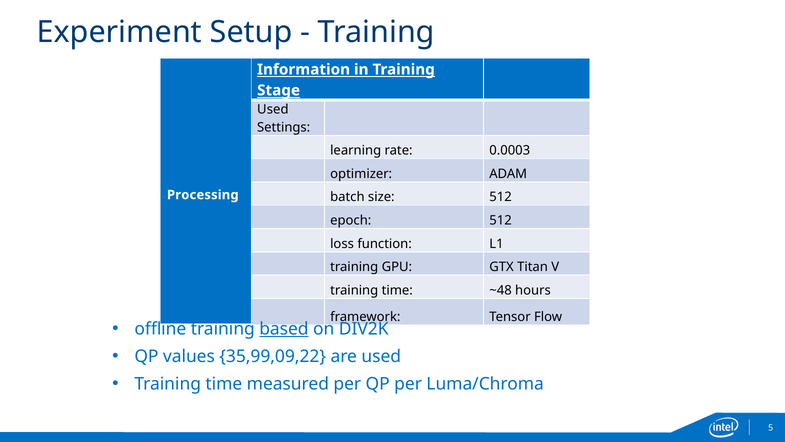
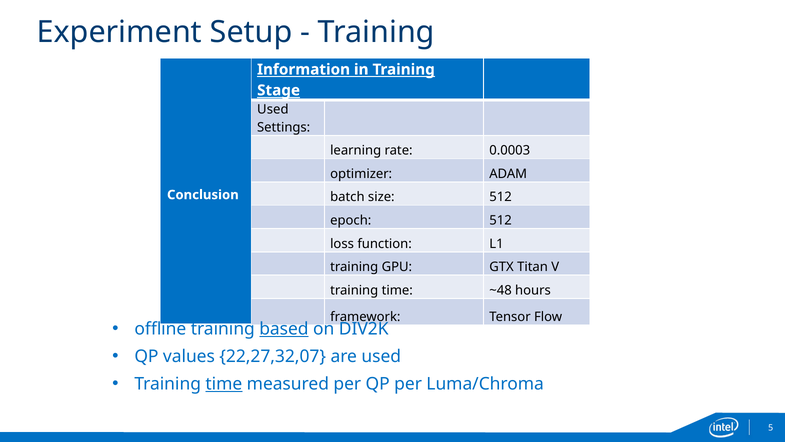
Processing: Processing -> Conclusion (203, 195)
35,99,09,22: 35,99,09,22 -> 22,27,32,07 (273, 356)
time underline: none -> present (224, 384)
